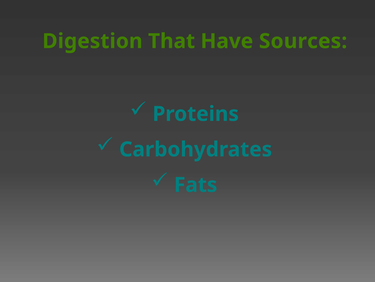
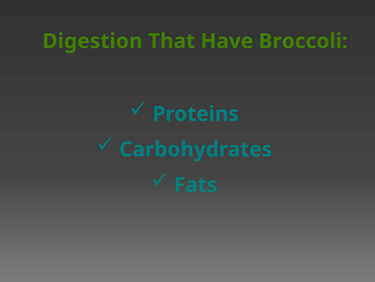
Sources: Sources -> Broccoli (303, 41)
